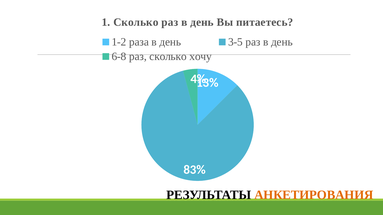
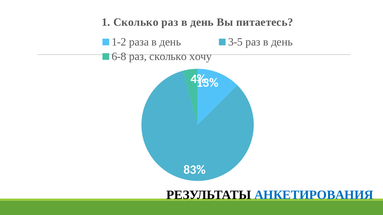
АНКЕТИРОВАНИЯ colour: orange -> blue (314, 195)
